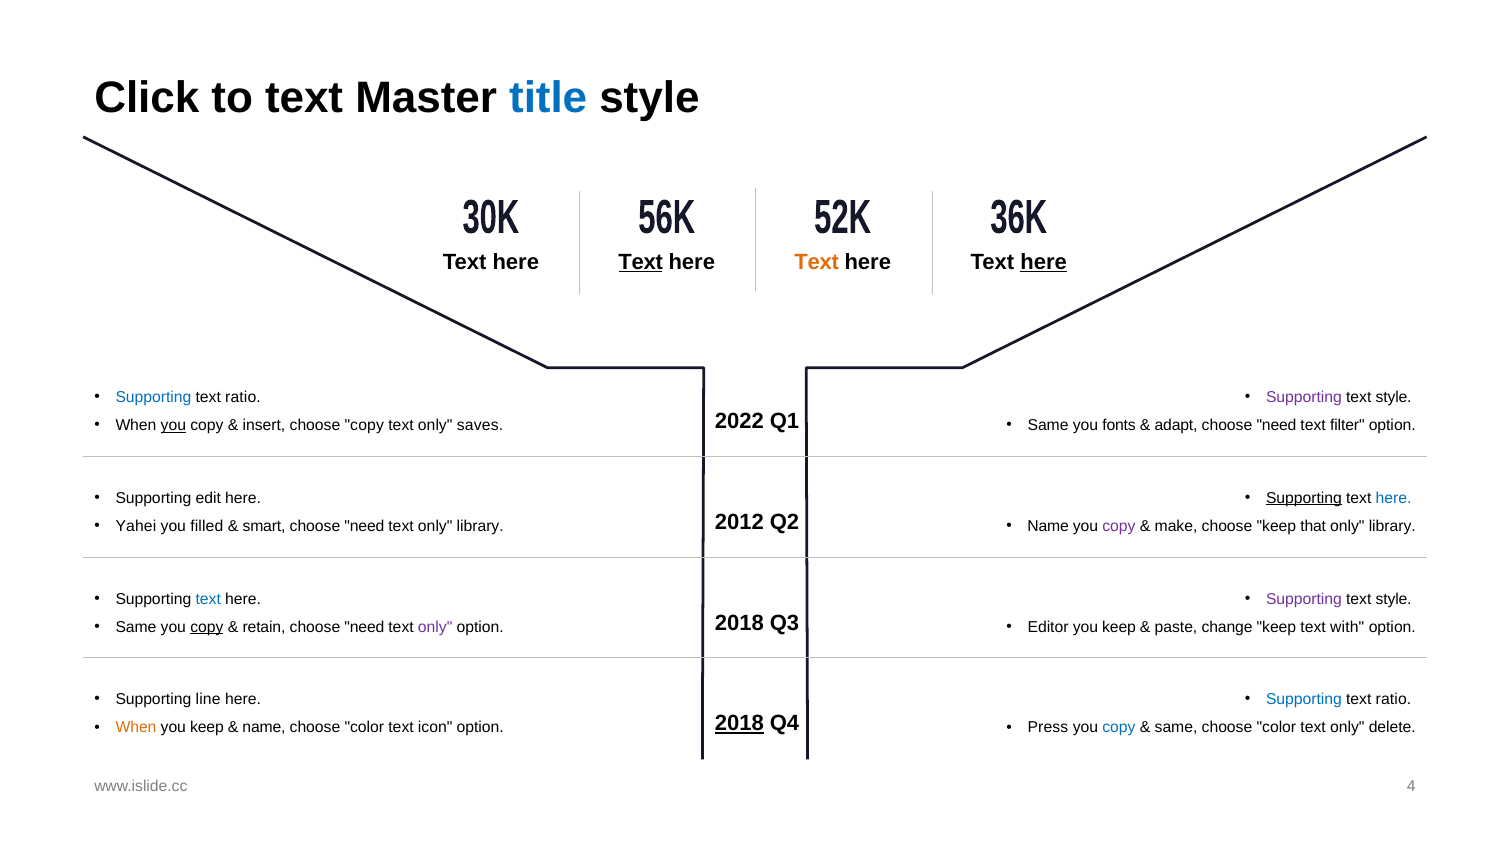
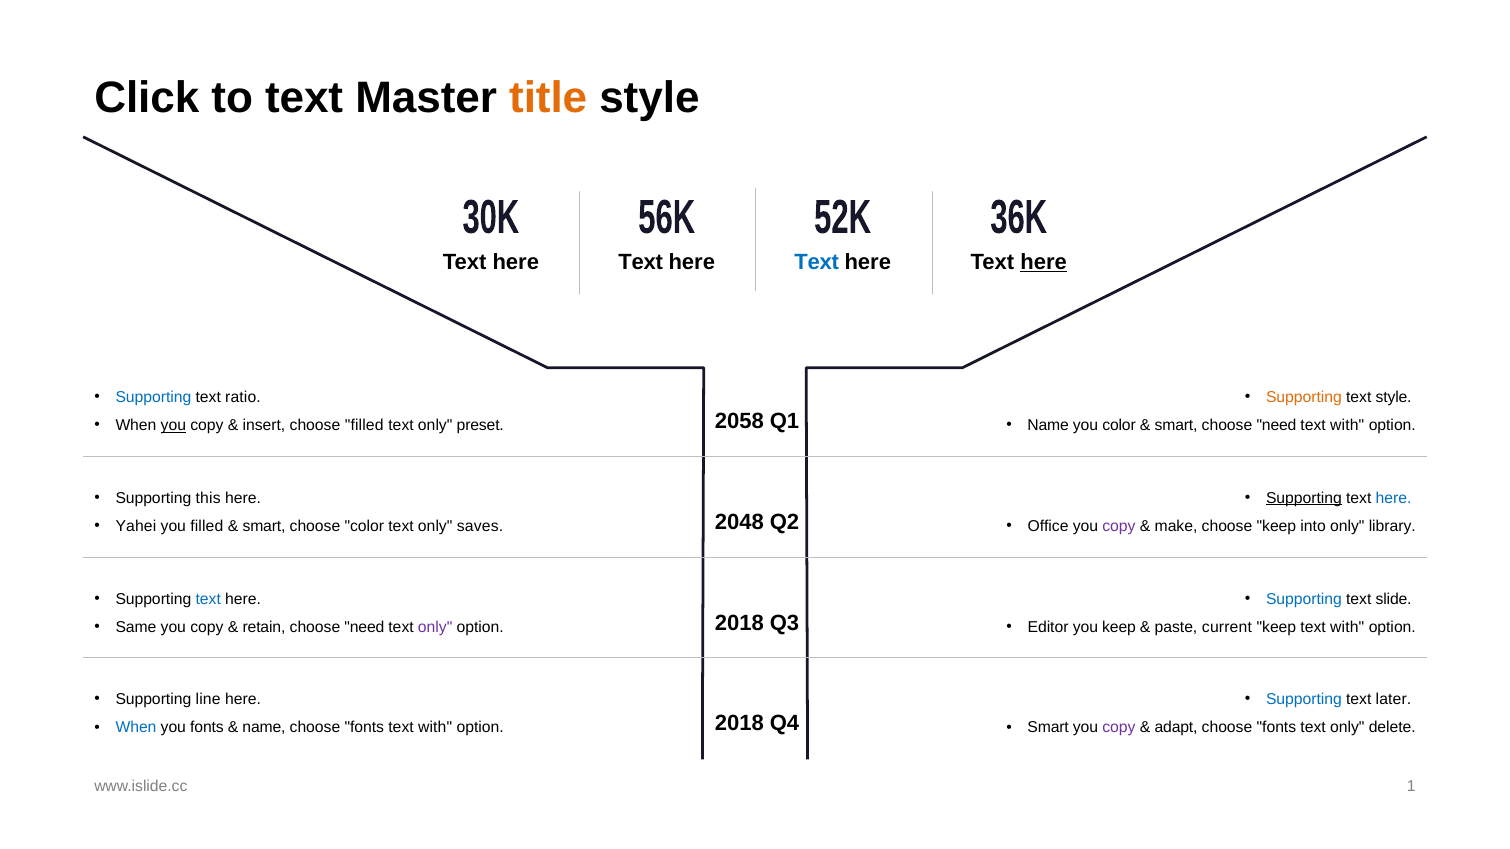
title colour: blue -> orange (548, 98)
Text underline: present -> none (641, 262)
Text colour: orange -> blue (817, 262)
Supporting colour: purple -> orange (1304, 398)
2022: 2022 -> 2058 (739, 422)
choose copy: copy -> filled (364, 426)
saves: saves -> preset (480, 426)
Same: Same -> Name (1048, 426)
you fonts: fonts -> color (1119, 426)
adapt: adapt -> smart (1176, 426)
filter: filter -> with (1347, 426)
edit: edit -> this (208, 498)
2012: 2012 -> 2048 (739, 522)
need: need -> color (364, 527)
text only library: library -> saves (480, 527)
Name: Name -> Office (1048, 527)
that: that -> into (1313, 527)
Supporting colour: purple -> blue (1304, 599)
style: style -> slide (1394, 599)
copy underline: present -> none (207, 627)
change: change -> current (1227, 627)
ratio: ratio -> later (1393, 700)
2018 underline: present -> none (739, 724)
When colour: orange -> blue (136, 728)
keep: keep -> fonts (207, 728)
color: color -> fonts (364, 728)
icon: icon -> with (435, 728)
Press: Press -> Smart (1048, 728)
copy colour: blue -> purple (1119, 728)
same: same -> adapt (1176, 728)
color: color -> fonts (1276, 728)
4: 4 -> 1 (1411, 787)
